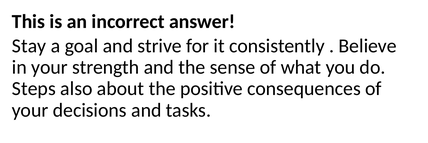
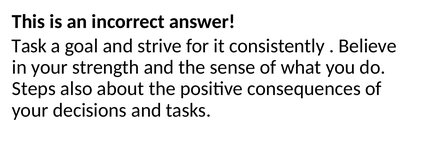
Stay: Stay -> Task (29, 46)
